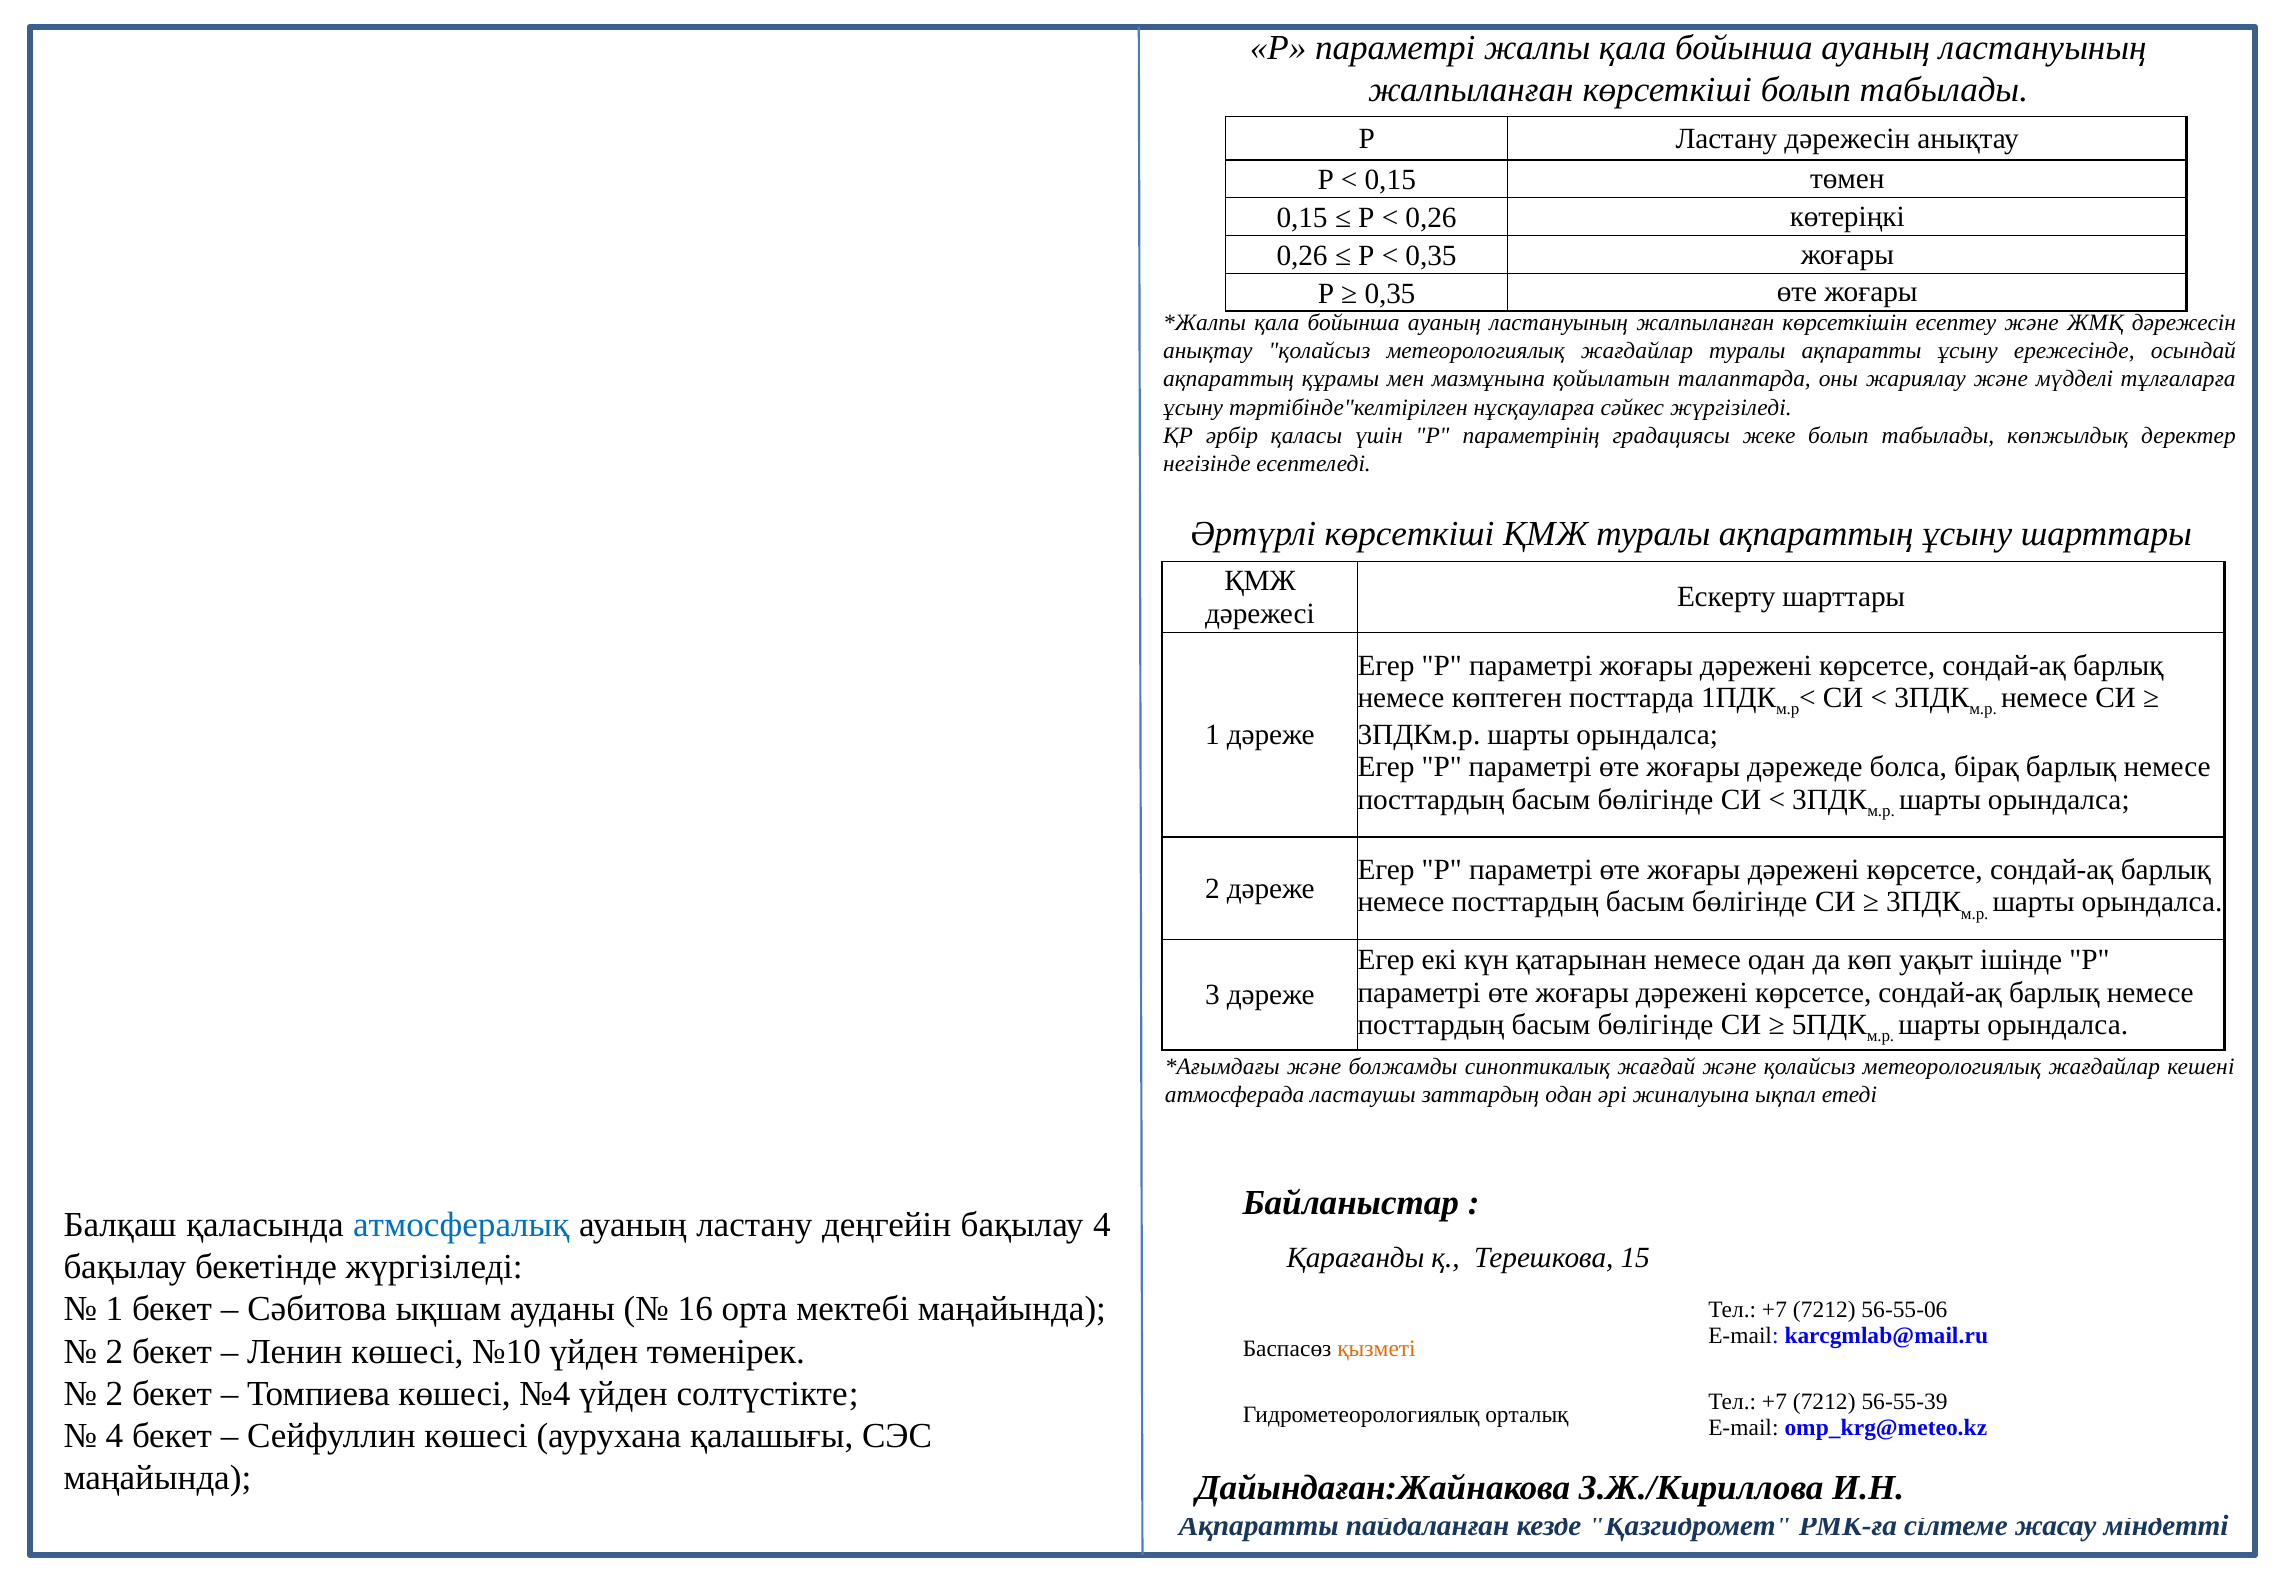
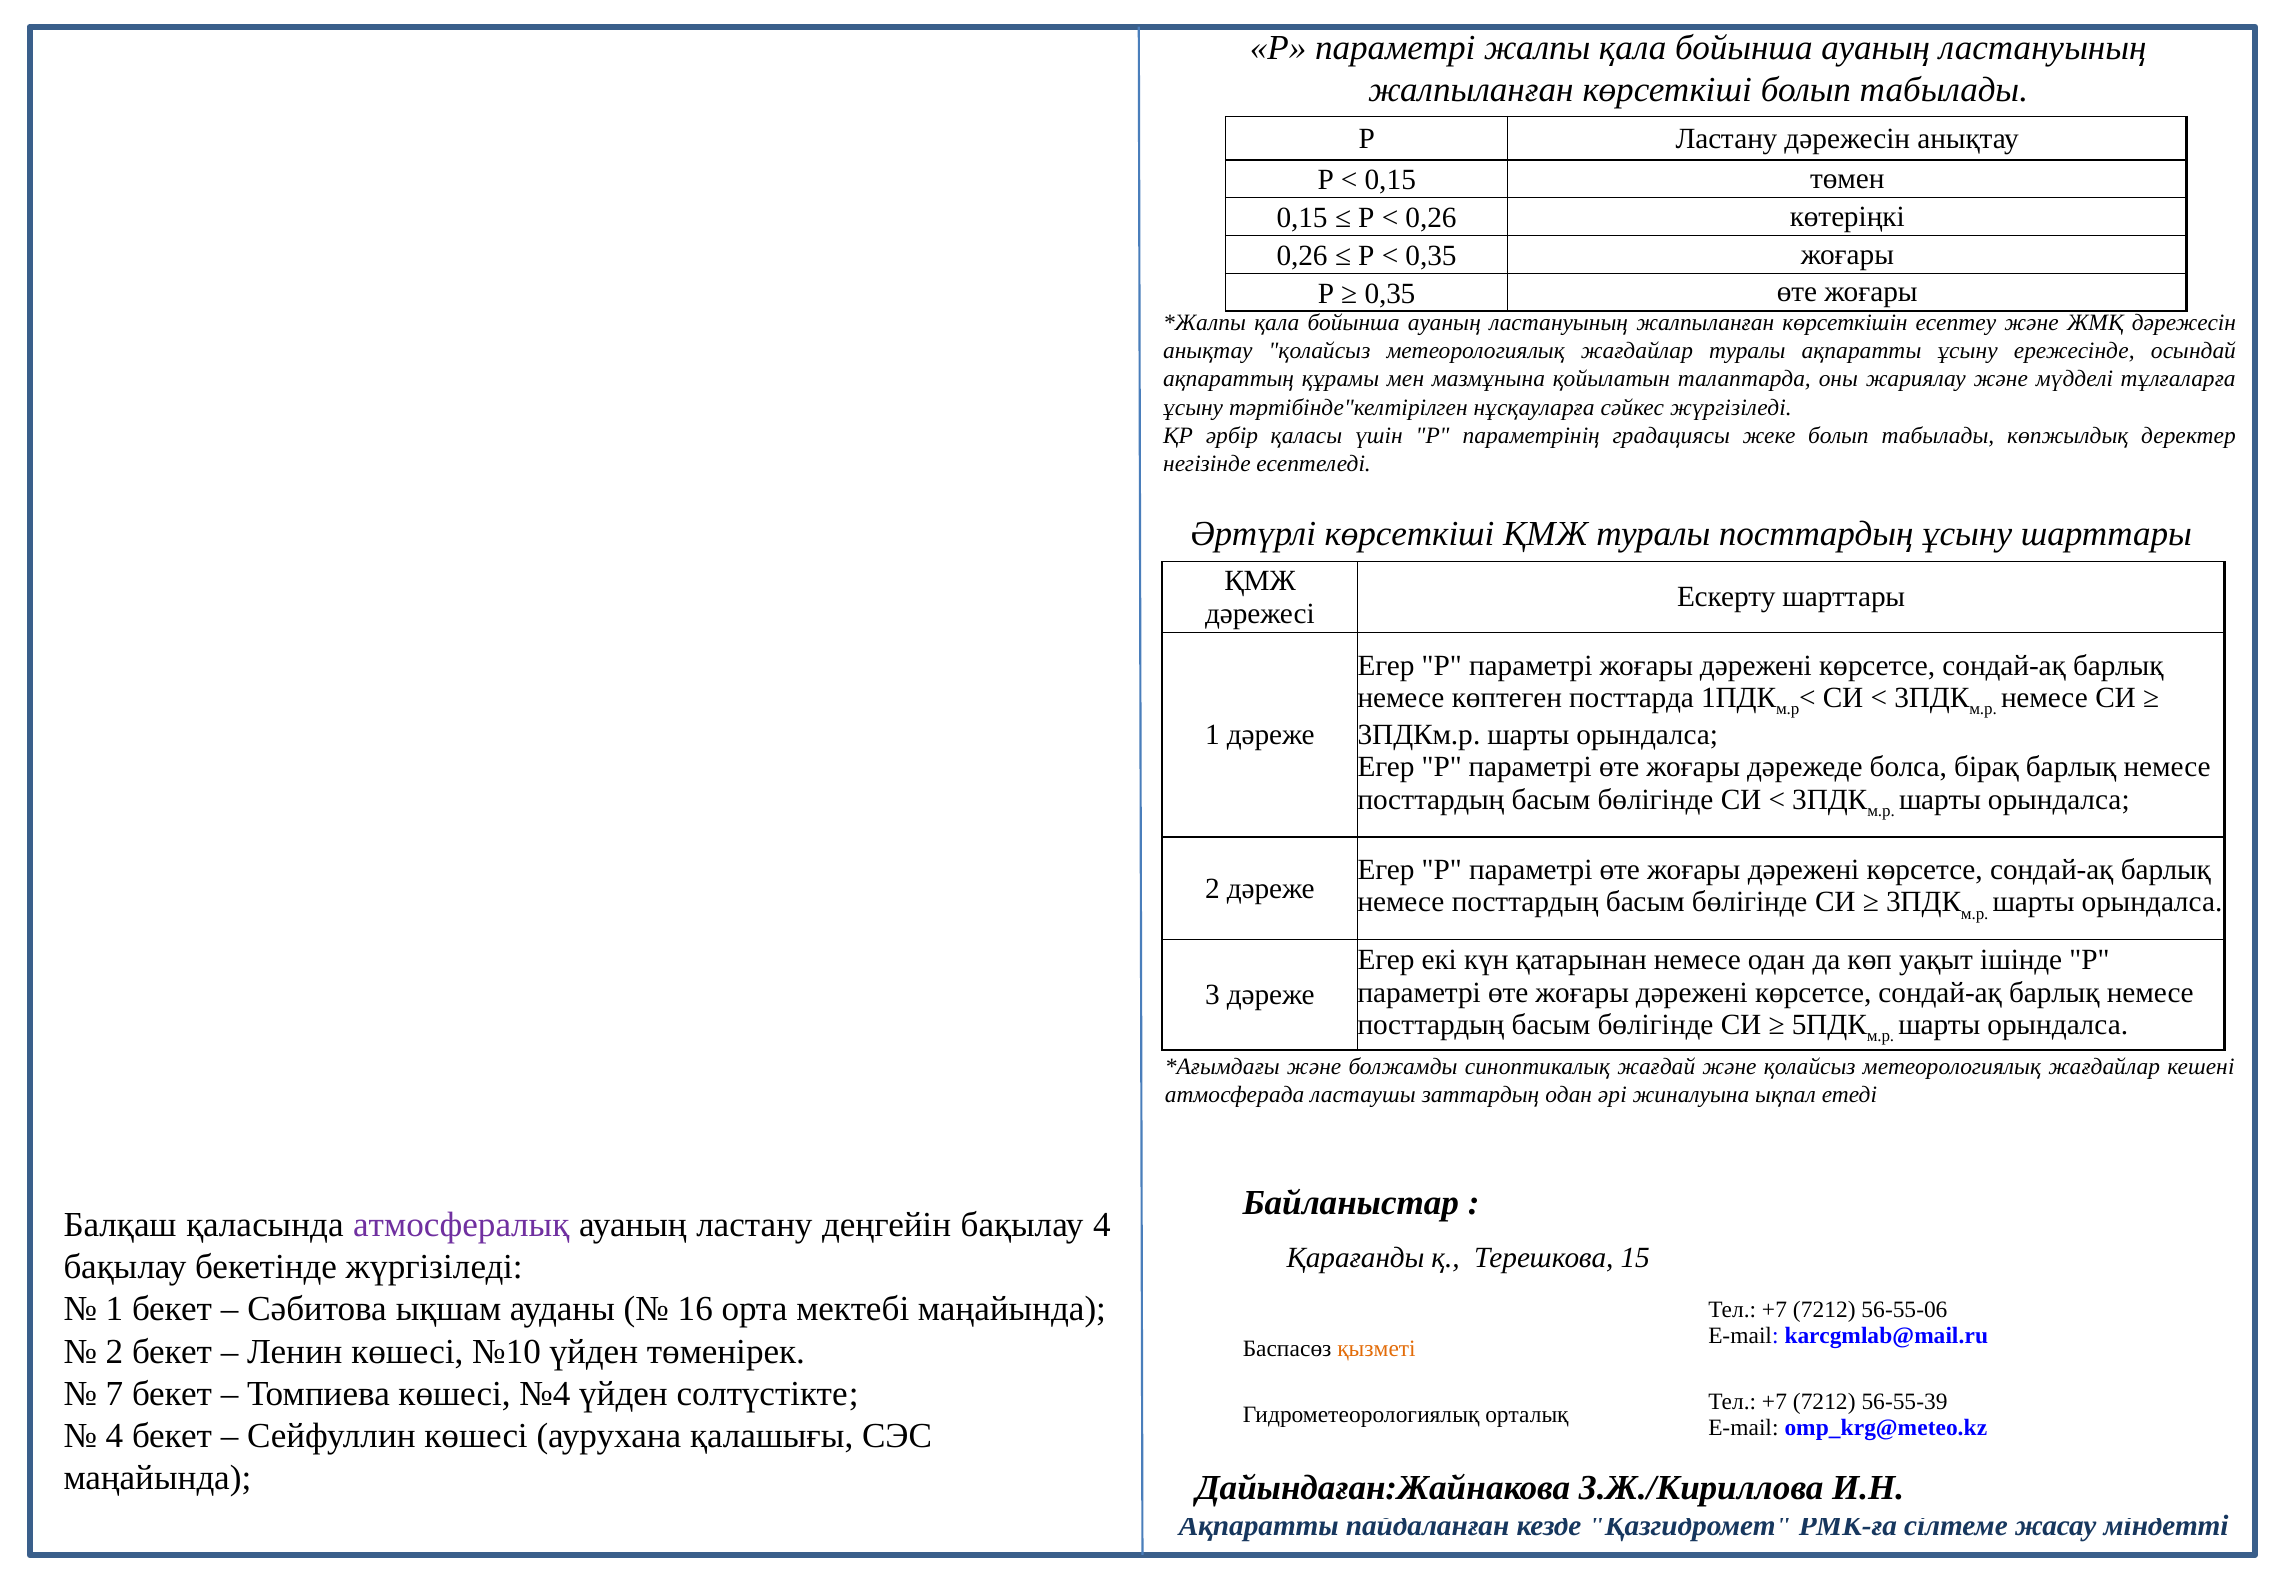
туралы ақпараттың: ақпараттың -> посттардың (1816, 534)
атмосфералық colour: blue -> purple (461, 1225)
2: 2 -> 7 (114, 1394)
